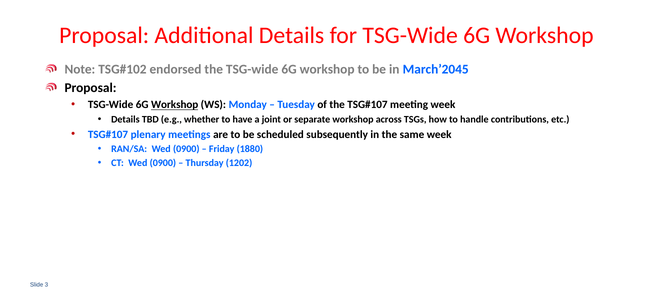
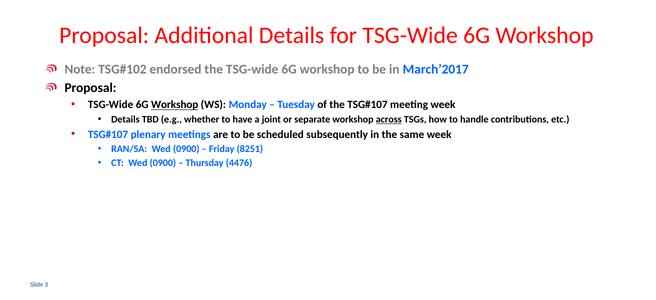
March’2045: March’2045 -> March’2017 (436, 69)
across underline: none -> present (389, 119)
1880: 1880 -> 8251 (250, 149)
1202: 1202 -> 4476 (239, 163)
